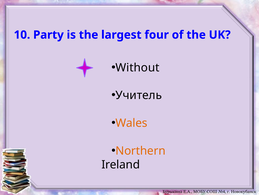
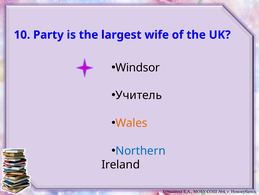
four: four -> wife (157, 35)
Without: Without -> Windsor (138, 67)
Northern colour: orange -> blue (140, 150)
